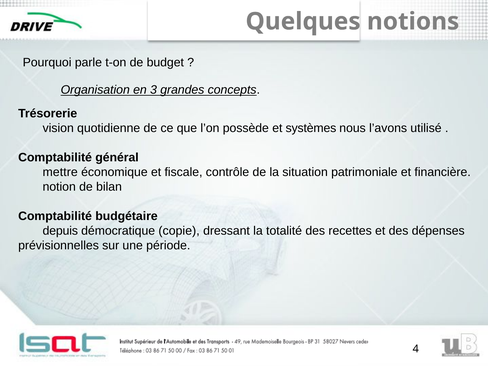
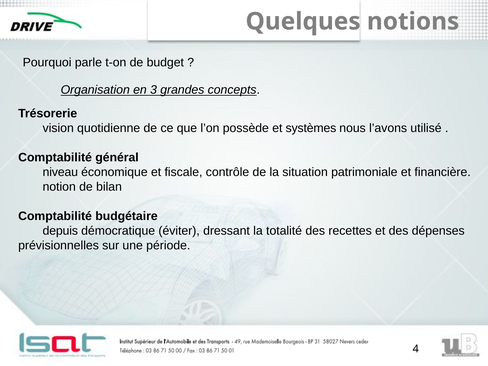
mettre: mettre -> niveau (60, 172)
copie: copie -> éviter (179, 231)
